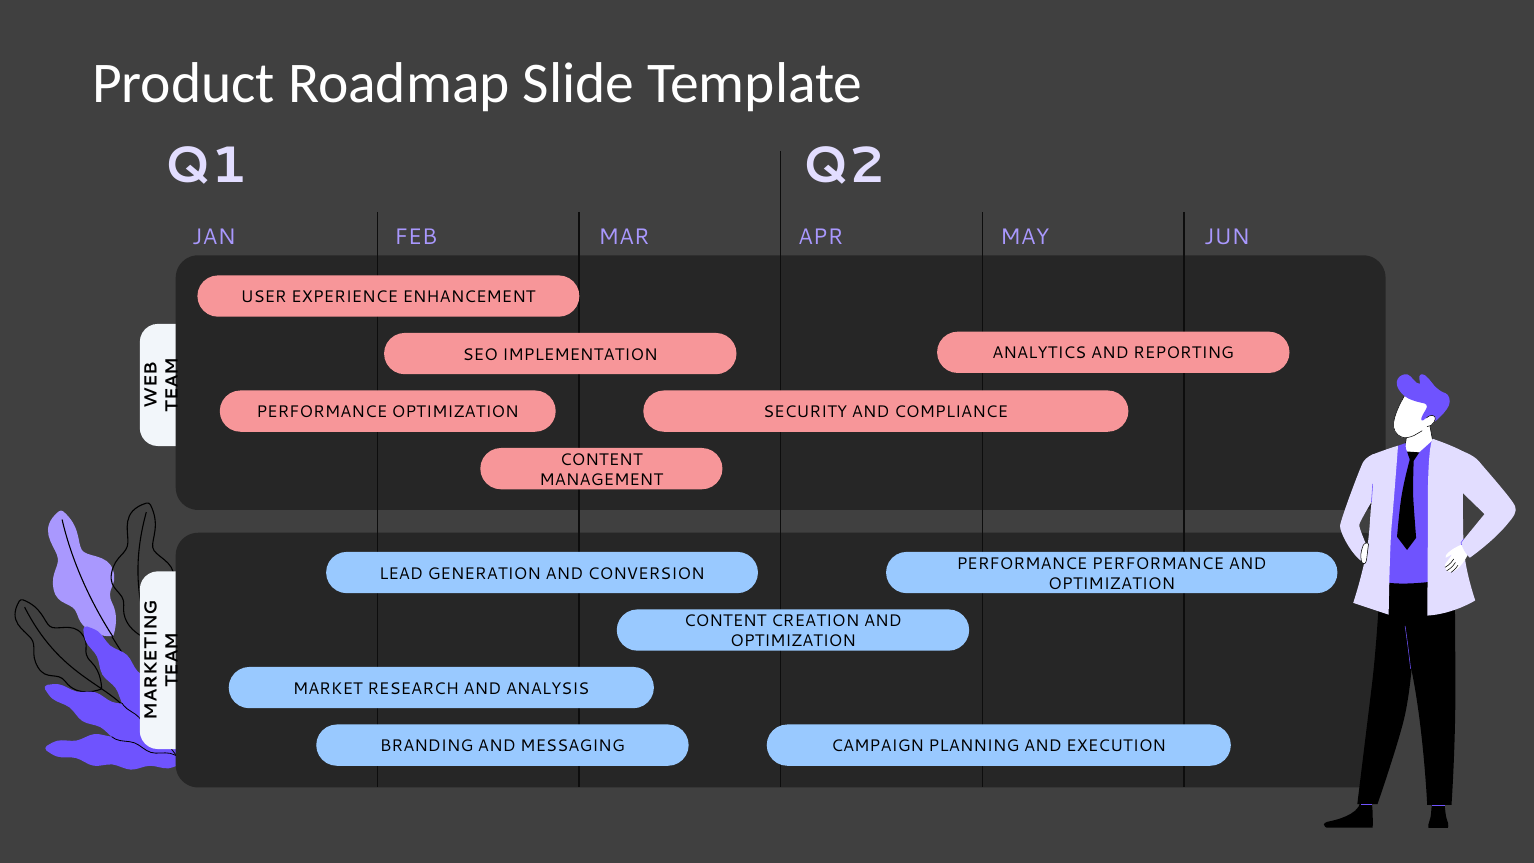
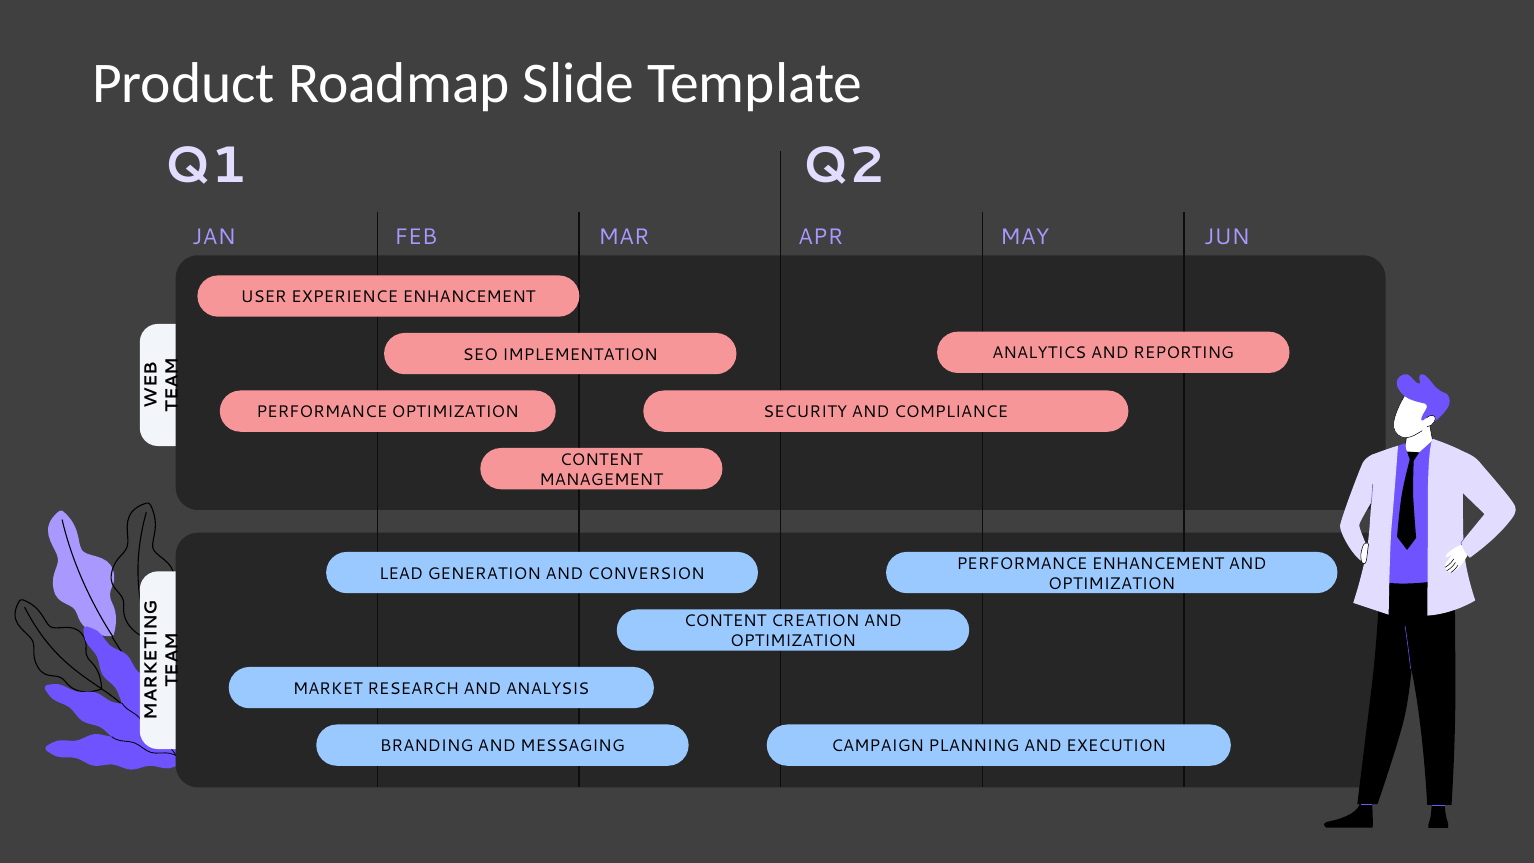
PERFORMANCE PERFORMANCE: PERFORMANCE -> ENHANCEMENT (1158, 564)
